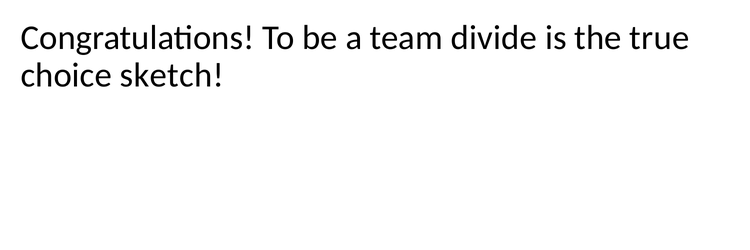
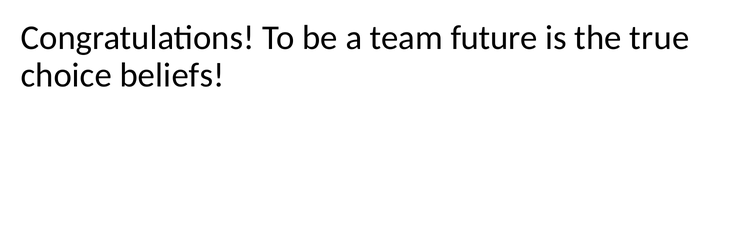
divide: divide -> future (494, 38)
sketch: sketch -> beliefs (172, 75)
